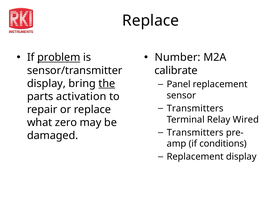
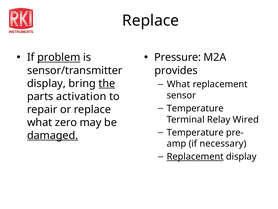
Number: Number -> Pressure (178, 57)
calibrate: calibrate -> provides (176, 70)
Panel: Panel -> What (178, 84)
Transmitters: Transmitters -> Temperature (195, 108)
Transmitters: Transmitters -> Temperature (195, 132)
damaged underline: none -> present (53, 135)
conditions: conditions -> necessary (223, 143)
Replacement underline: none -> present (195, 156)
